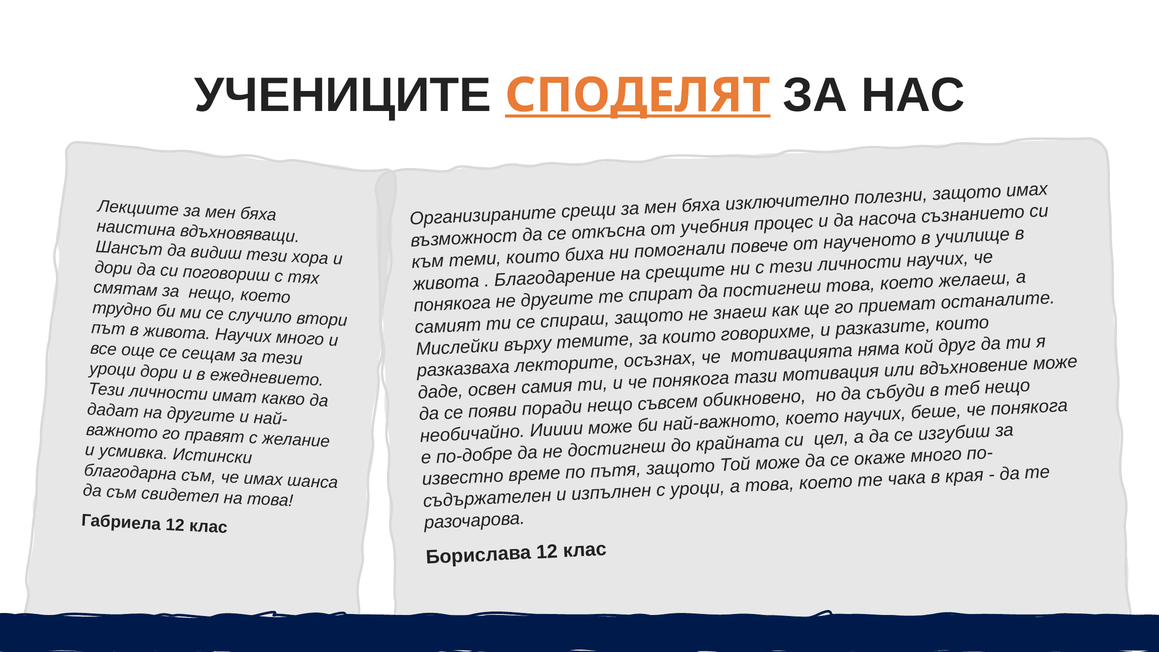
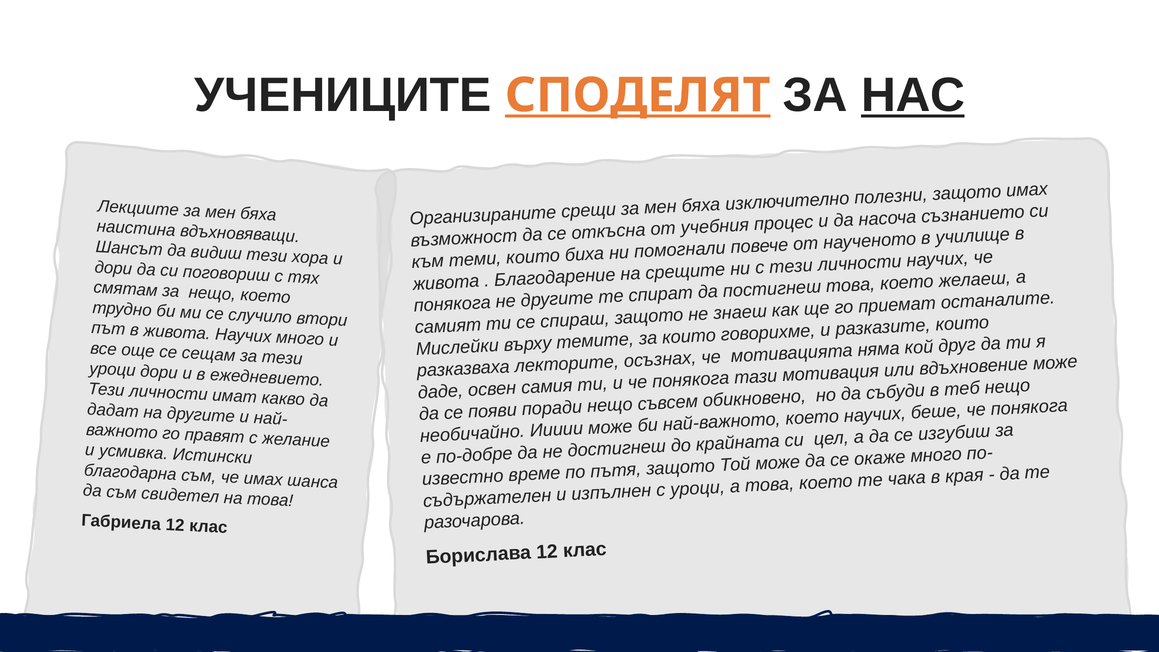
НАС underline: none -> present (913, 95)
